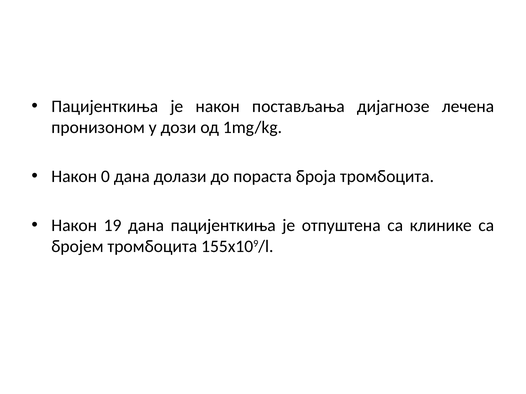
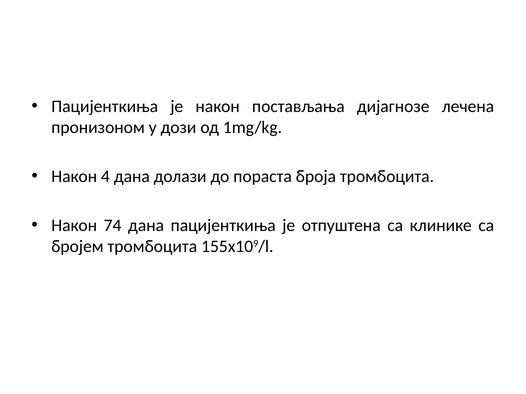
0: 0 -> 4 (105, 177)
19: 19 -> 74 (113, 226)
